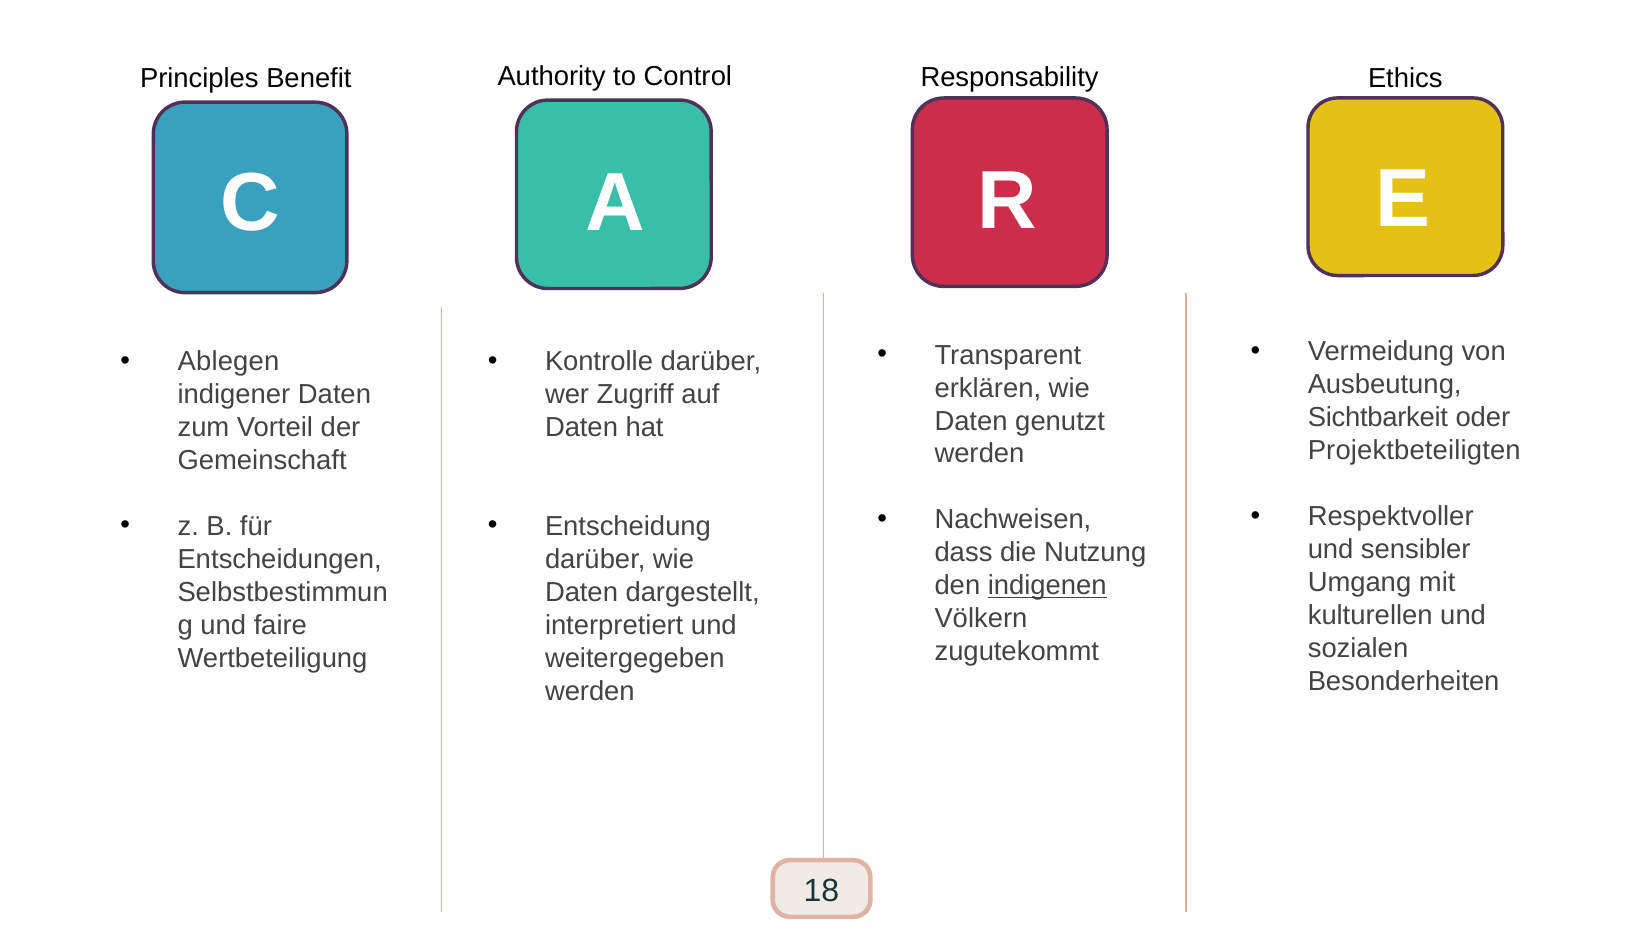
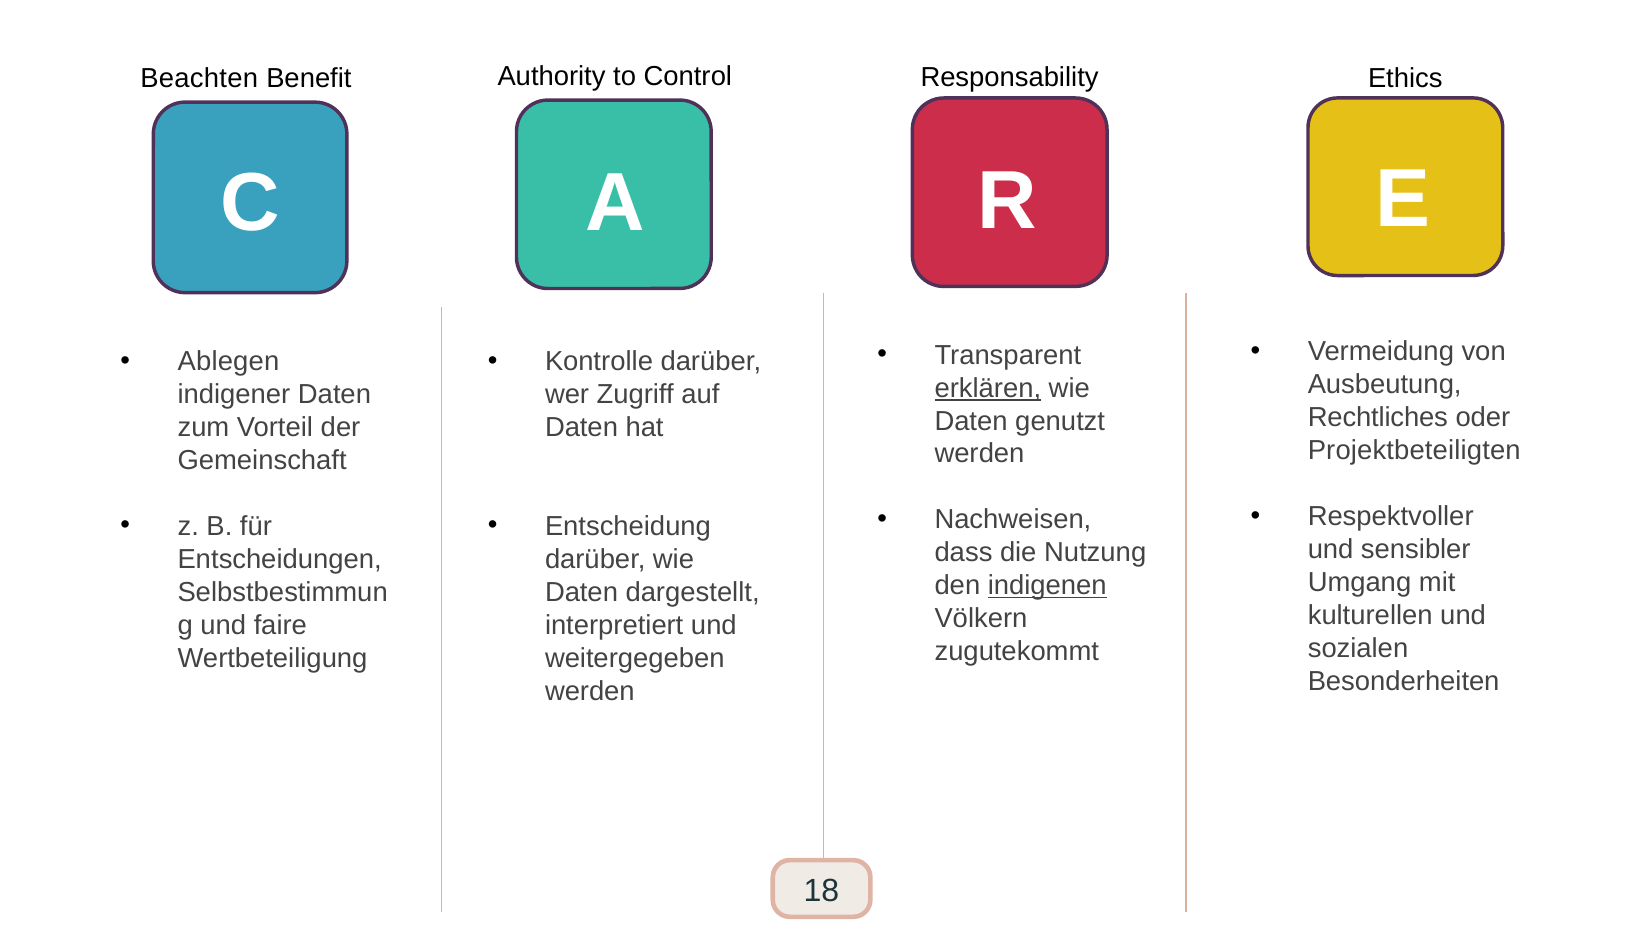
Principles: Principles -> Beachten (199, 79)
erklären underline: none -> present (988, 388)
Sichtbarkeit: Sichtbarkeit -> Rechtliches (1378, 417)
